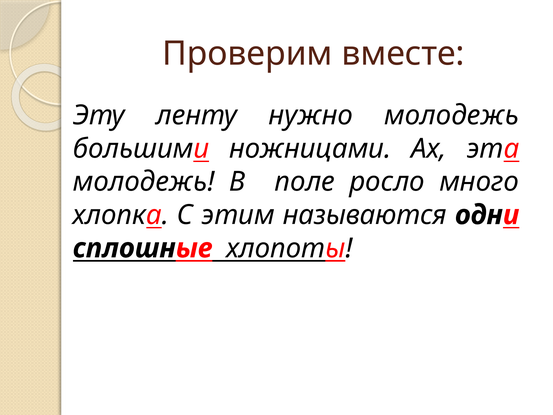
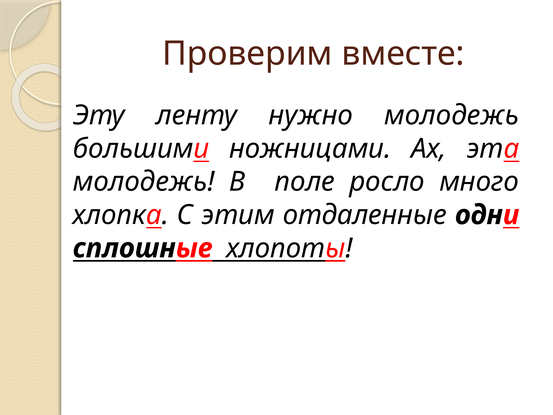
называются: называются -> отдаленные (365, 215)
